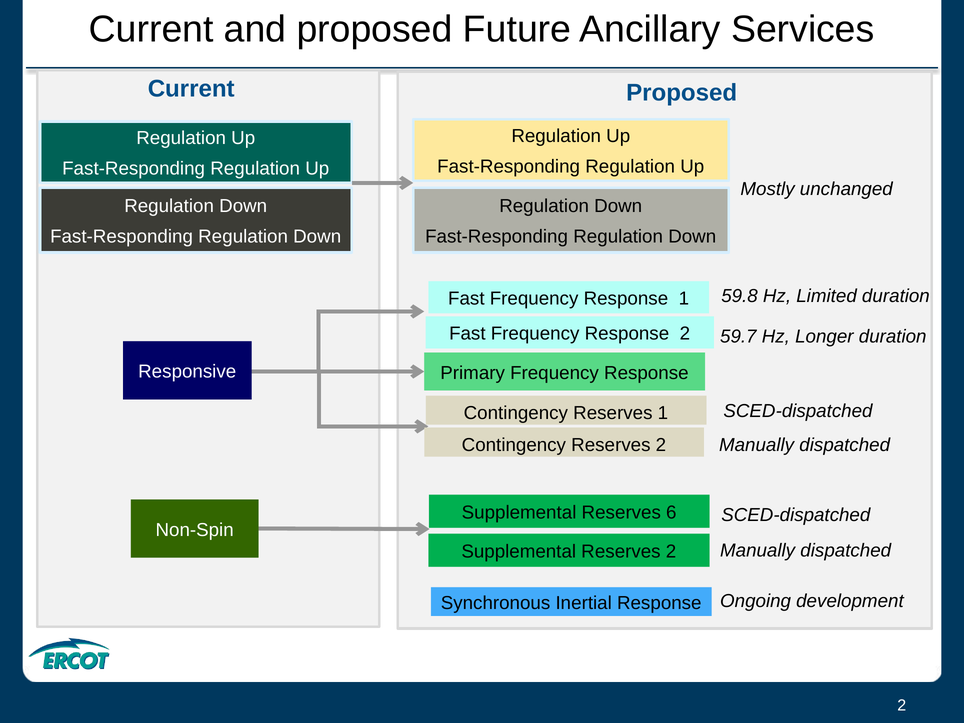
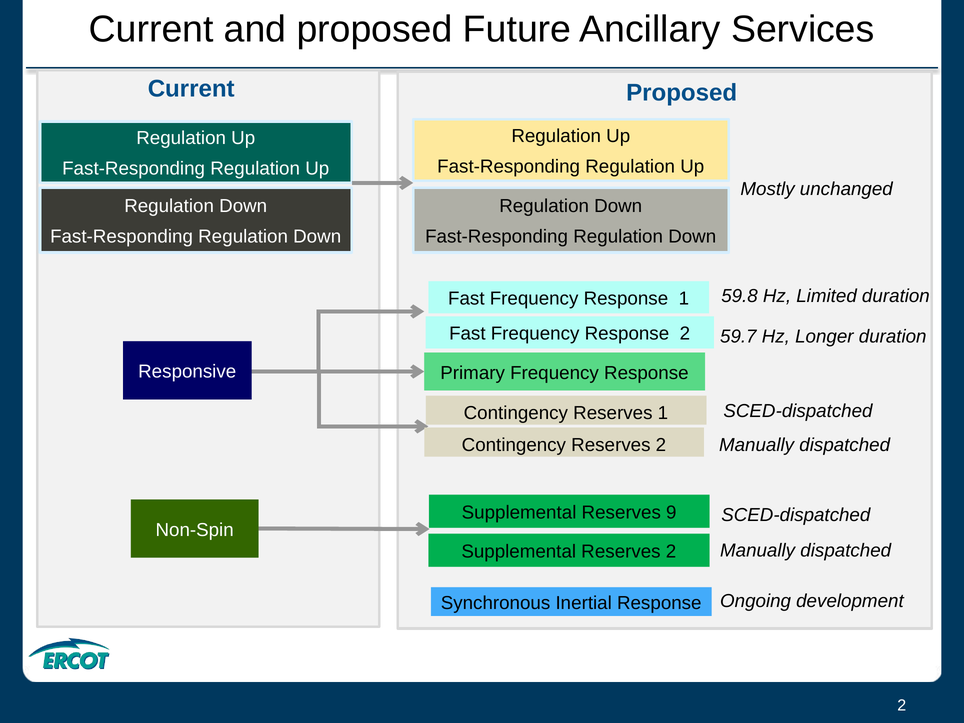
6: 6 -> 9 (671, 513)
